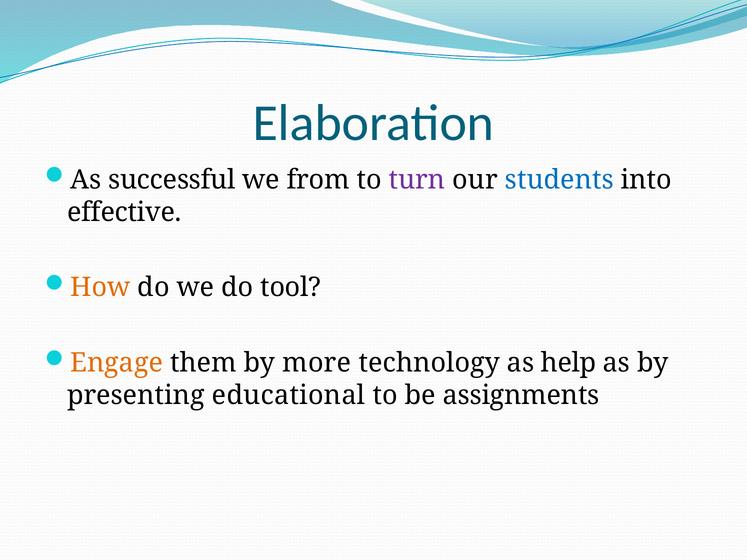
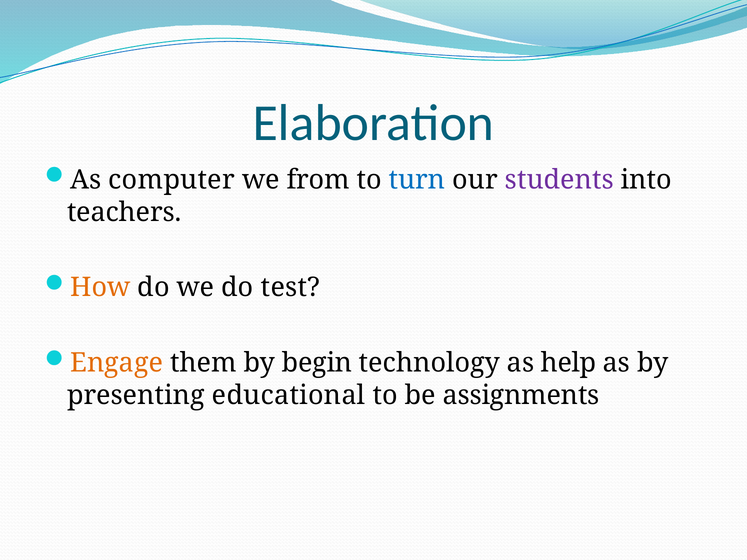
successful: successful -> computer (172, 180)
turn colour: purple -> blue (417, 180)
students colour: blue -> purple (559, 180)
effective: effective -> teachers (124, 212)
tool: tool -> test (291, 288)
more: more -> begin (317, 363)
